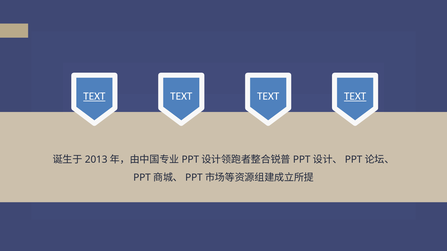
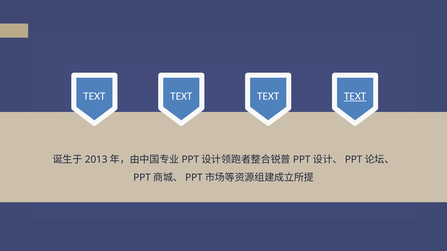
TEXT underline: present -> none (94, 96)
